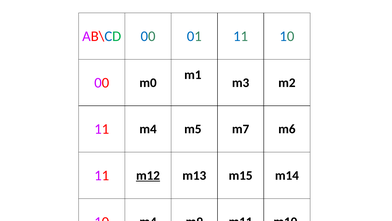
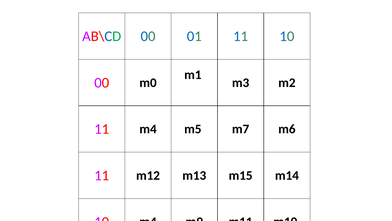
m12 underline: present -> none (148, 175)
